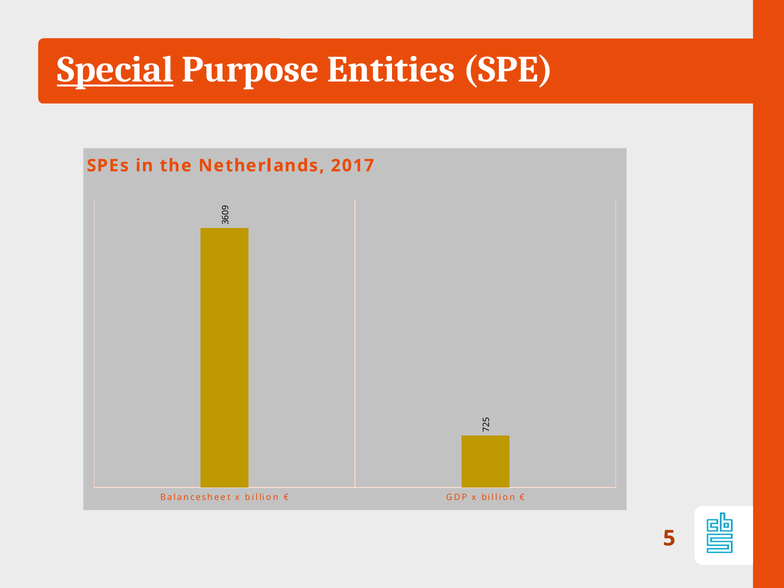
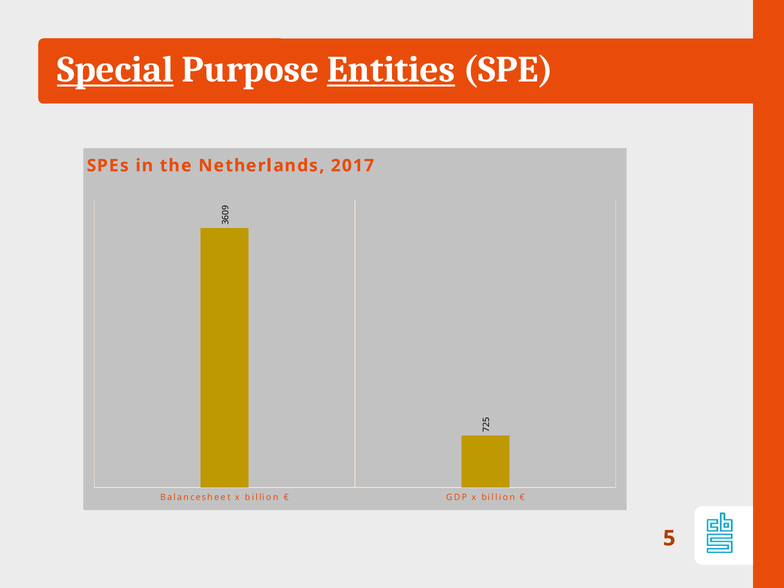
Entities underline: none -> present (391, 69)
